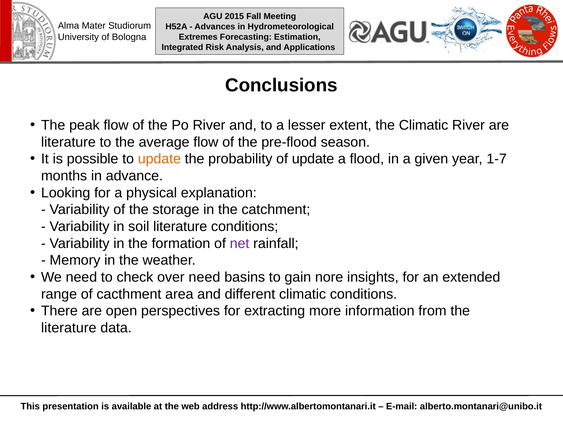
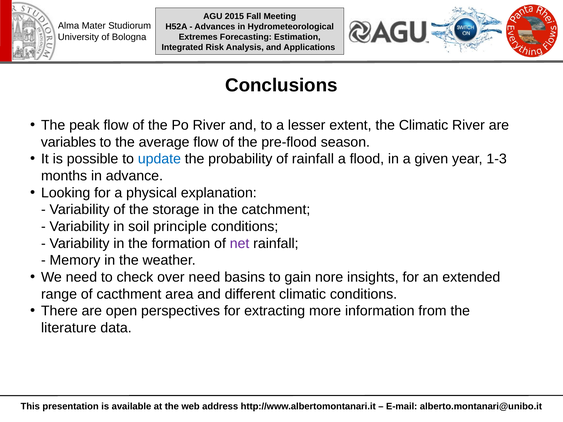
literature: literature -> variables (68, 142)
update colour: orange -> blue (159, 159)
of update: update -> rainfall (313, 159)
1-7: 1-7 -> 1-3 (497, 159)
soil literature: literature -> principle (180, 227)
